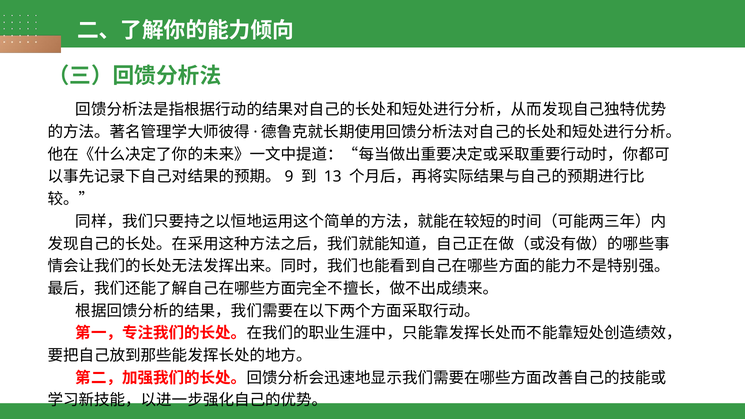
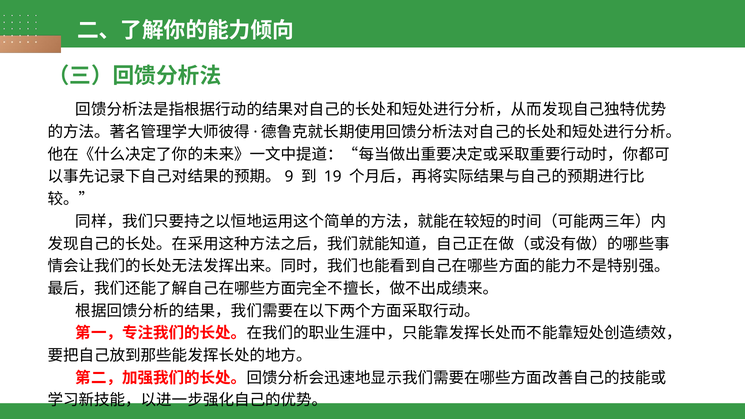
13: 13 -> 19 (333, 177)
